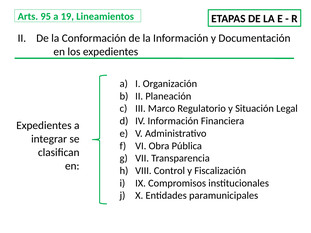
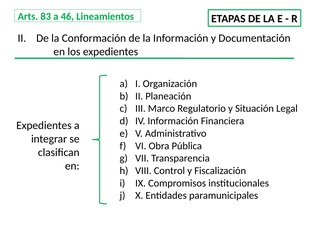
95: 95 -> 83 (46, 17)
19: 19 -> 46 (67, 17)
